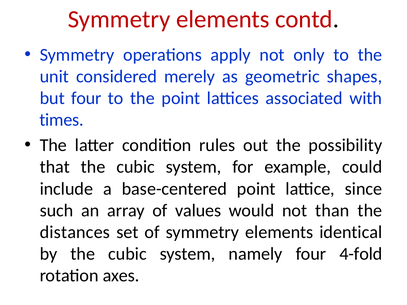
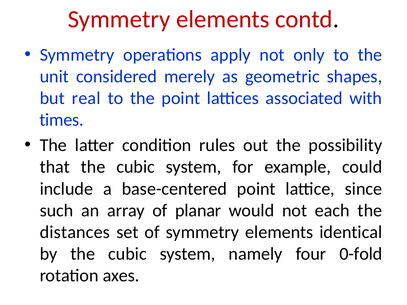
but four: four -> real (86, 98)
values: values -> planar (198, 211)
than: than -> each (332, 211)
4-fold: 4-fold -> 0-fold (361, 254)
